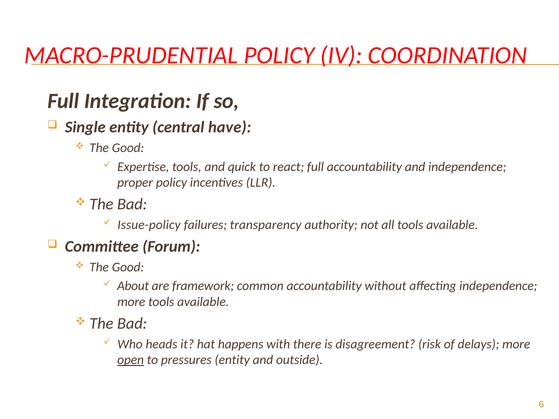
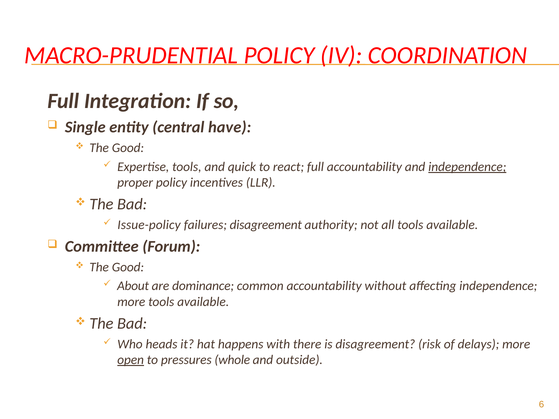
independence underline: none -> present (467, 167)
failures transparency: transparency -> disagreement (266, 225)
framework: framework -> dominance (203, 286)
pressures entity: entity -> whole (232, 360)
